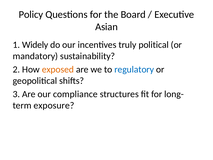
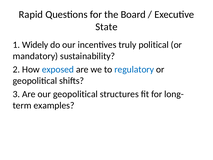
Policy: Policy -> Rapid (31, 14)
Asian: Asian -> State (106, 27)
exposed colour: orange -> blue (58, 69)
our compliance: compliance -> geopolitical (75, 94)
exposure: exposure -> examples (54, 105)
